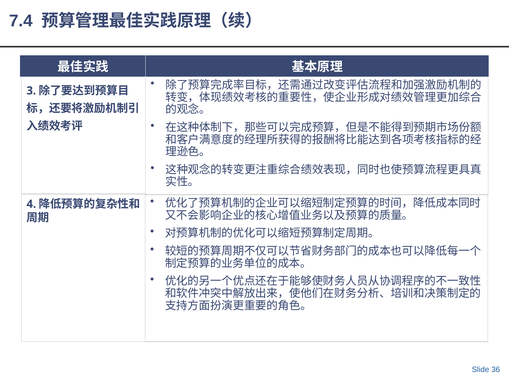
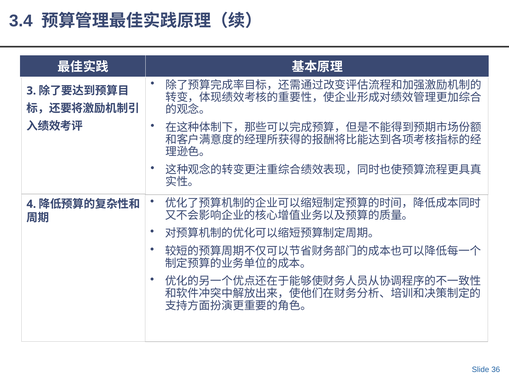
7.4: 7.4 -> 3.4 (21, 21)
